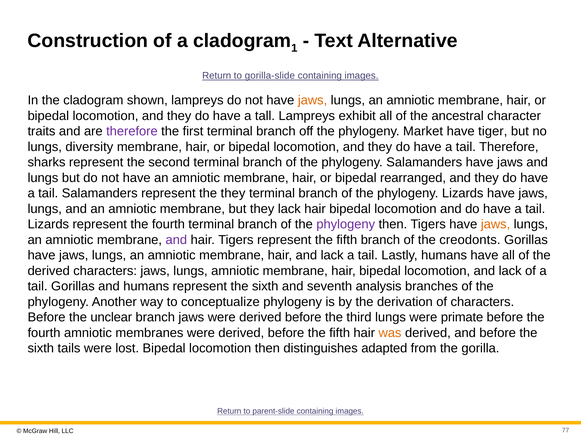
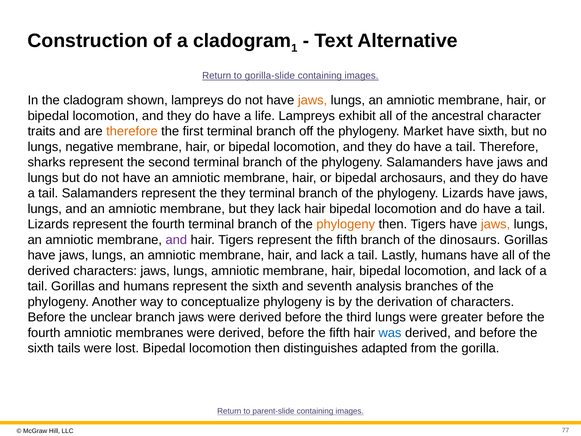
tall: tall -> life (265, 116)
therefore colour: purple -> orange (132, 131)
have tiger: tiger -> sixth (493, 131)
diversity: diversity -> negative (89, 147)
rearranged: rearranged -> archosaurs (413, 178)
phylogeny colour: purple -> orange (346, 224)
creodonts: creodonts -> dinosaurs (470, 240)
primate: primate -> greater (462, 317)
was colour: orange -> blue (390, 333)
